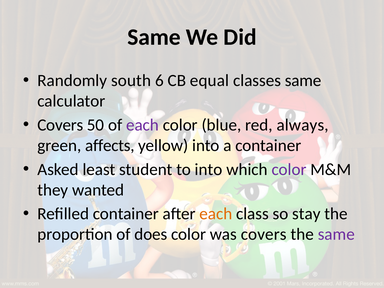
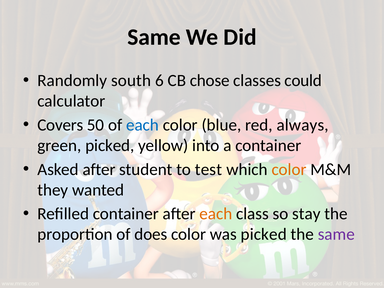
equal: equal -> chose (210, 81)
classes same: same -> could (303, 81)
each colour: purple -> blue (142, 125)
green affects: affects -> picked (110, 145)
Asked least: least -> after (99, 169)
to into: into -> test (208, 169)
color colour: purple -> orange (289, 169)
was covers: covers -> picked (264, 234)
